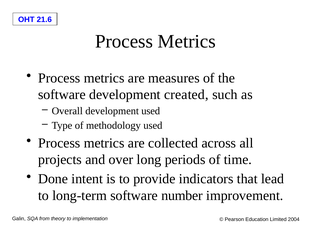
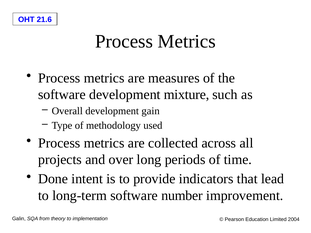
created: created -> mixture (186, 95)
development used: used -> gain (151, 111)
